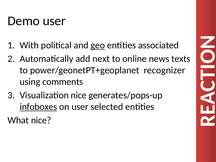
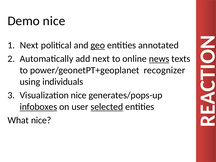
Demo user: user -> nice (54, 21)
With: With -> Next (29, 45)
associated: associated -> annotated (158, 45)
news underline: none -> present (159, 59)
comments: comments -> individuals (63, 82)
selected underline: none -> present (107, 107)
